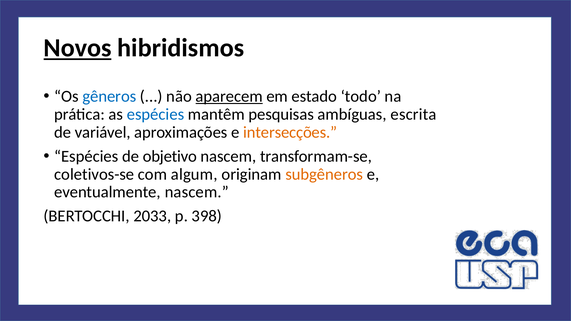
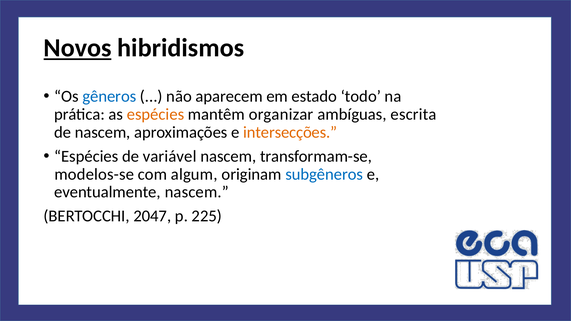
aparecem underline: present -> none (229, 97)
espécies colour: blue -> orange (155, 114)
pesquisas: pesquisas -> organizar (281, 114)
de variável: variável -> nascem (103, 132)
objetivo: objetivo -> variável (170, 156)
coletivos-se: coletivos-se -> modelos-se (94, 174)
subgêneros colour: orange -> blue (324, 174)
2033: 2033 -> 2047 (152, 216)
398: 398 -> 225 (207, 216)
